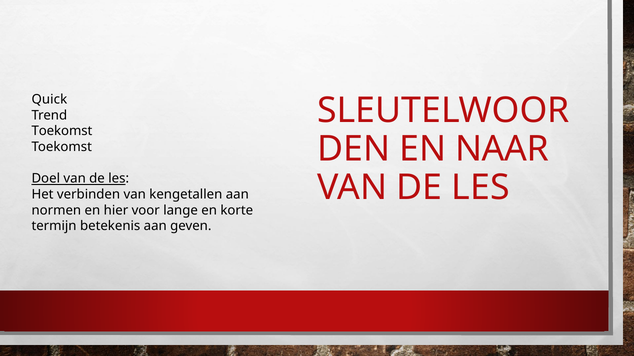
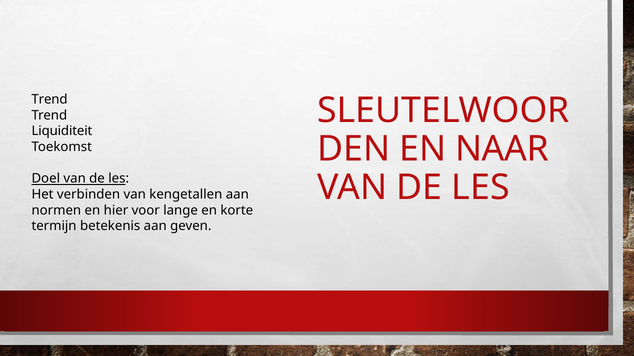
Quick: Quick -> Trend (49, 100)
Toekomst: Toekomst -> Liquiditeit (62, 131)
